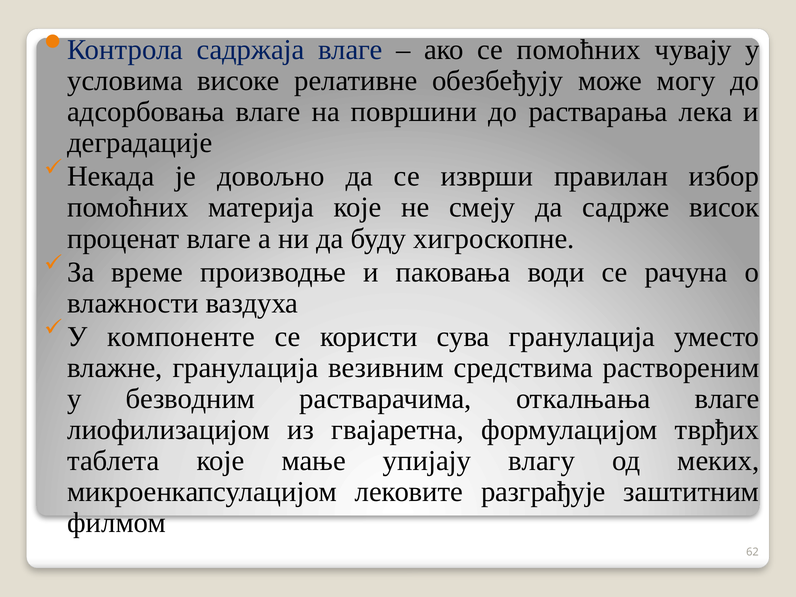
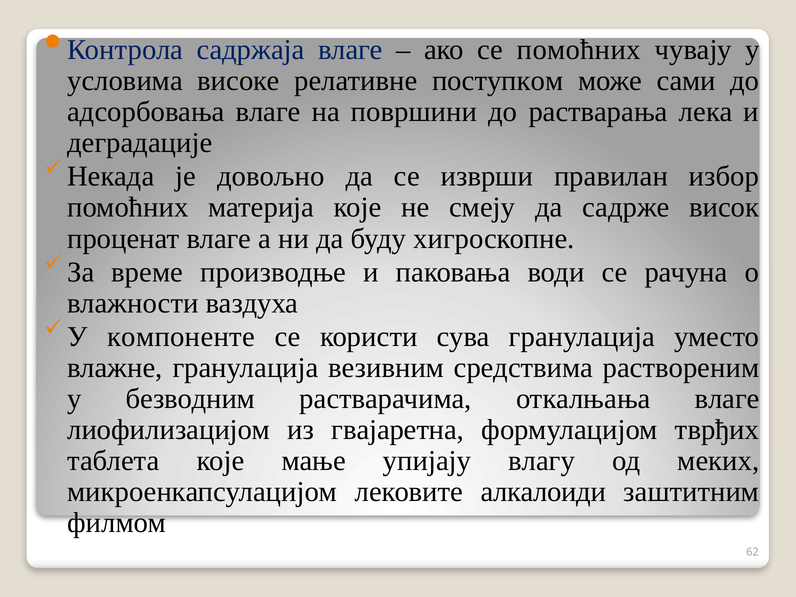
обезбеђују: обезбеђују -> поступком (498, 81)
могу: могу -> сами (686, 81)
разграђује: разграђује -> алкалоиди (543, 492)
